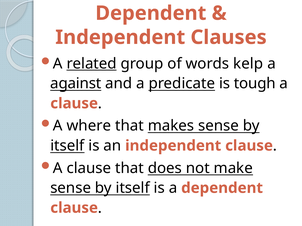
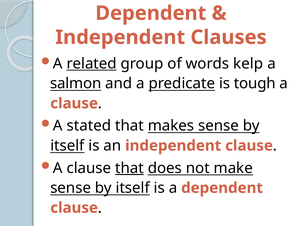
against: against -> salmon (76, 84)
where: where -> stated (89, 126)
that underline: none -> present (129, 168)
